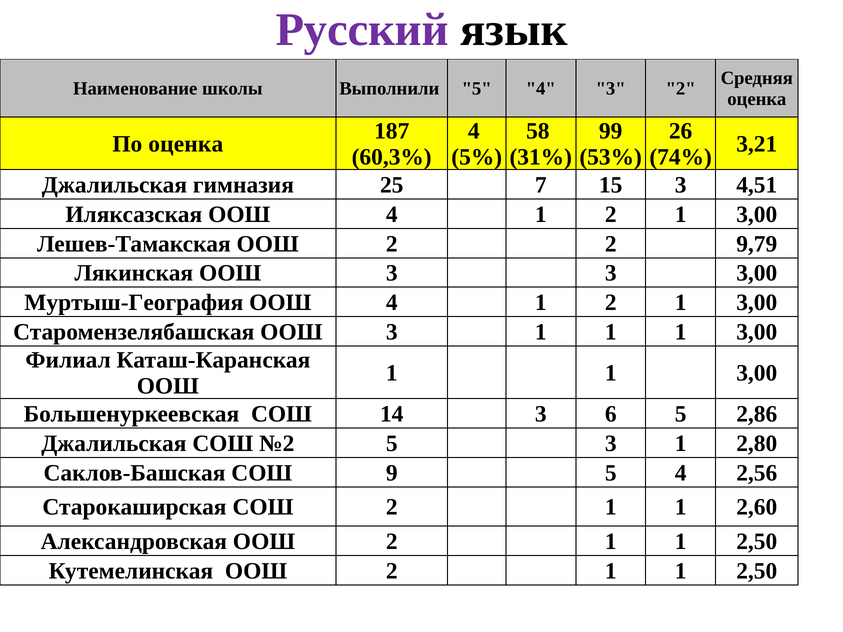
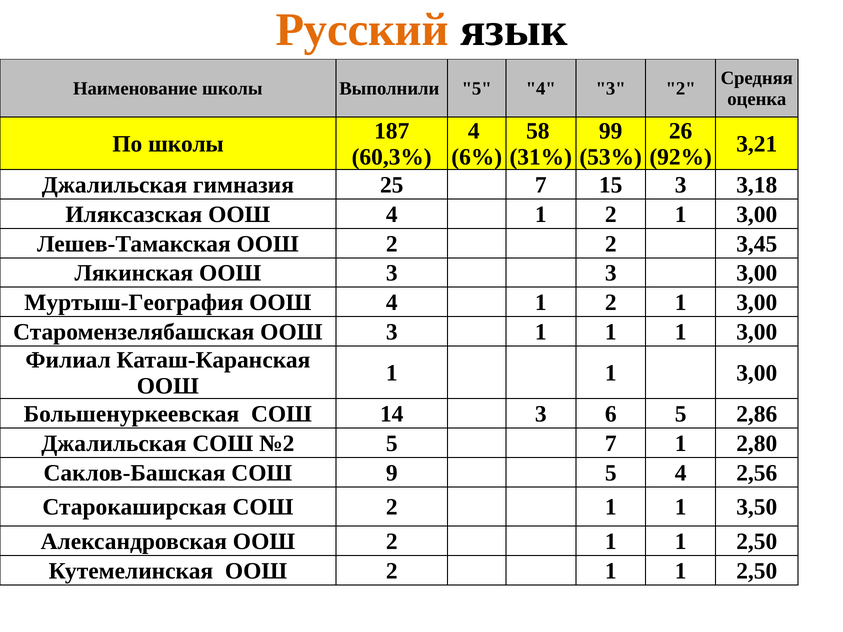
Русский colour: purple -> orange (362, 30)
По оценка: оценка -> школы (186, 144)
5%: 5% -> 6% (477, 157)
74%: 74% -> 92% (681, 157)
4,51: 4,51 -> 3,18 (757, 185)
9,79: 9,79 -> 3,45 (757, 244)
5 3: 3 -> 7 (611, 444)
2,60: 2,60 -> 3,50 (757, 507)
